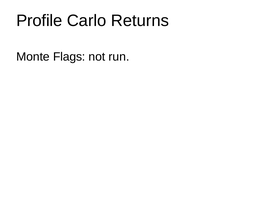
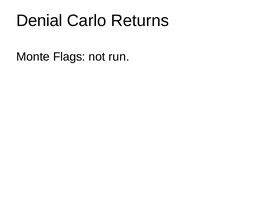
Profile: Profile -> Denial (39, 21)
